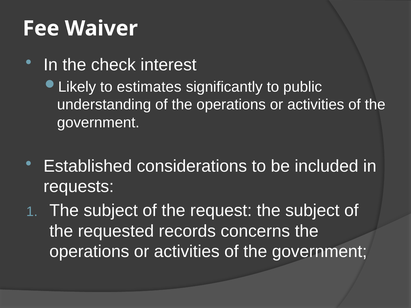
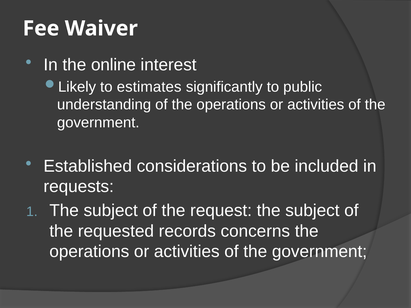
check: check -> online (113, 65)
